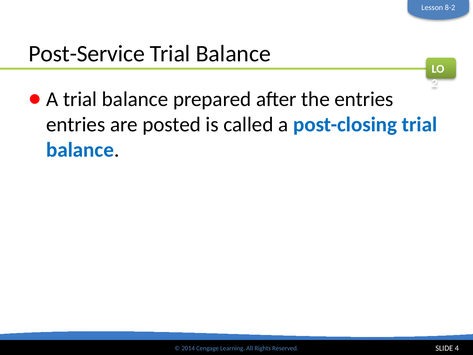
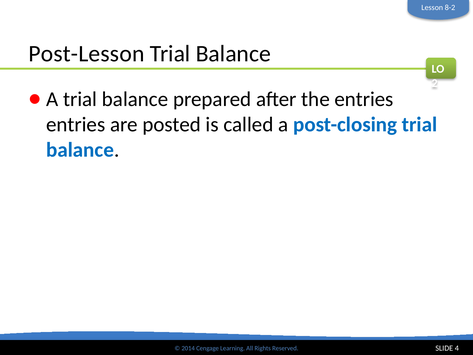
Post-Service: Post-Service -> Post-Lesson (86, 54)
